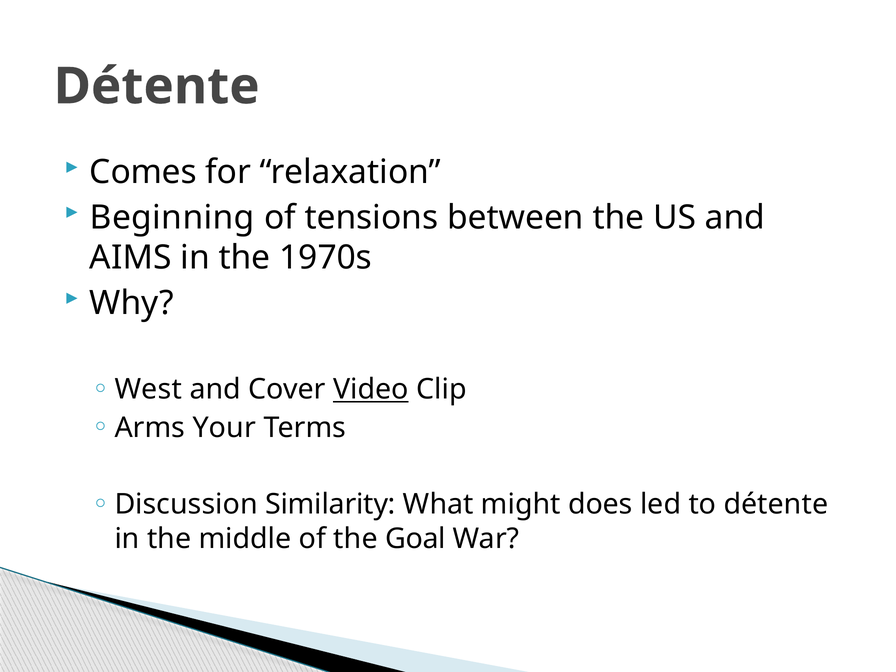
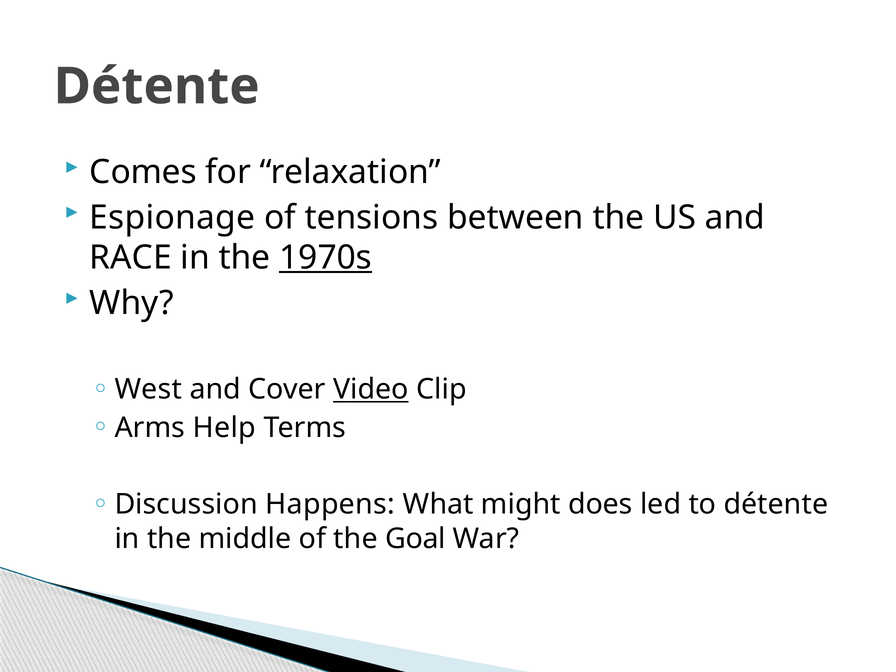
Beginning: Beginning -> Espionage (172, 217)
AIMS: AIMS -> RACE (131, 258)
1970s underline: none -> present (326, 258)
Your: Your -> Help (224, 428)
Similarity: Similarity -> Happens (330, 504)
